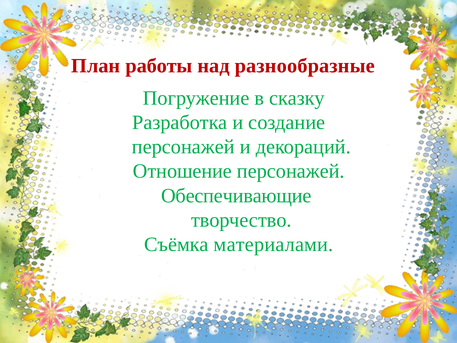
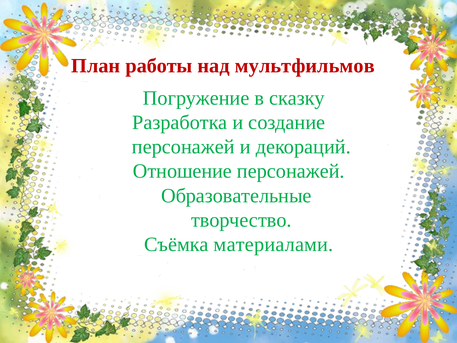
разнообразные: разнообразные -> мультфильмов (305, 66)
Обеспечивающие: Обеспечивающие -> Образовательные (236, 195)
